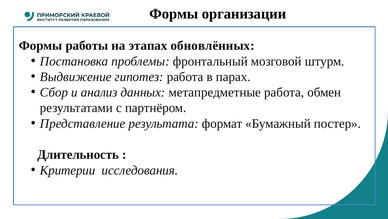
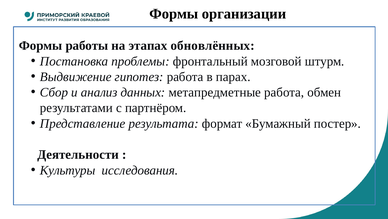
Длительность: Длительность -> Деятельности (78, 154)
Критерии: Критерии -> Культуры (68, 170)
